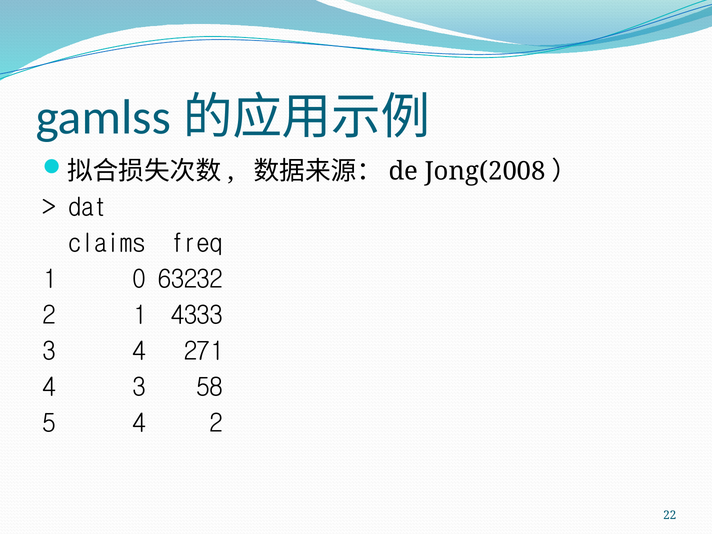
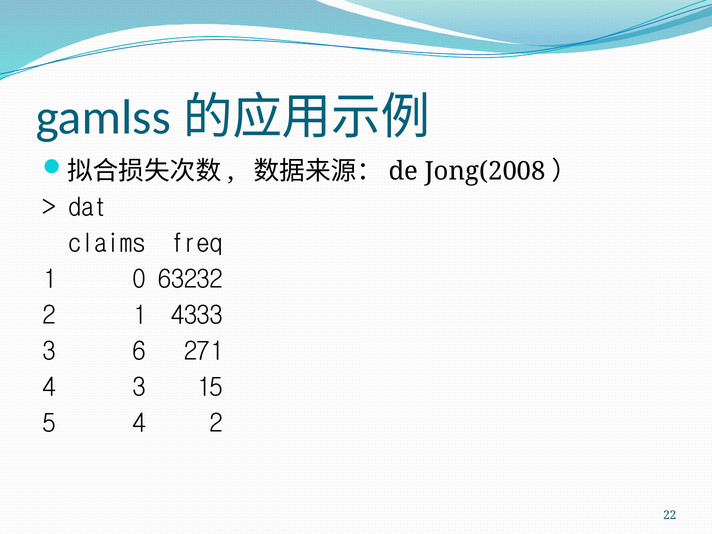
3 4: 4 -> 6 (139, 351)
58: 58 -> 15 (210, 387)
